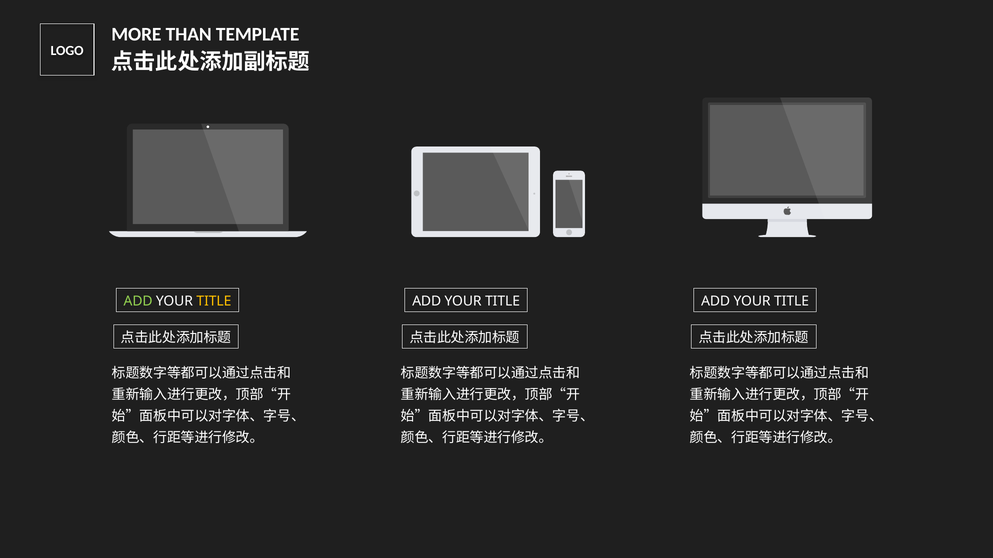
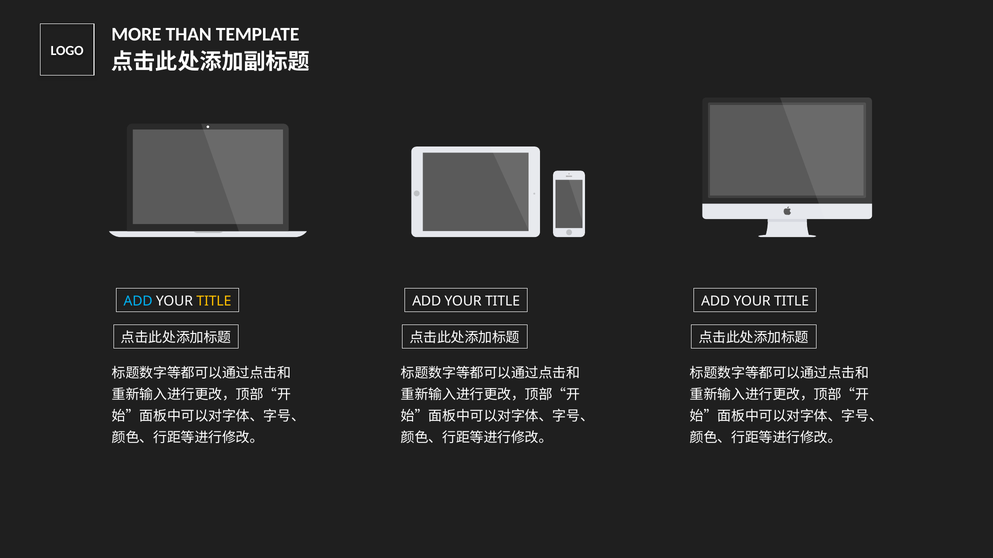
ADD colour: light green -> light blue (138, 301)
